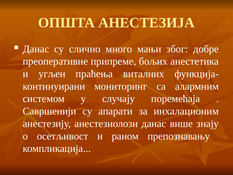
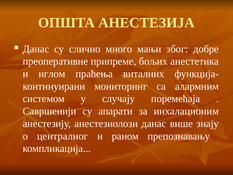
угљен: угљен -> иглом (52, 74)
осетљивост: осетљивост -> централног (63, 136)
